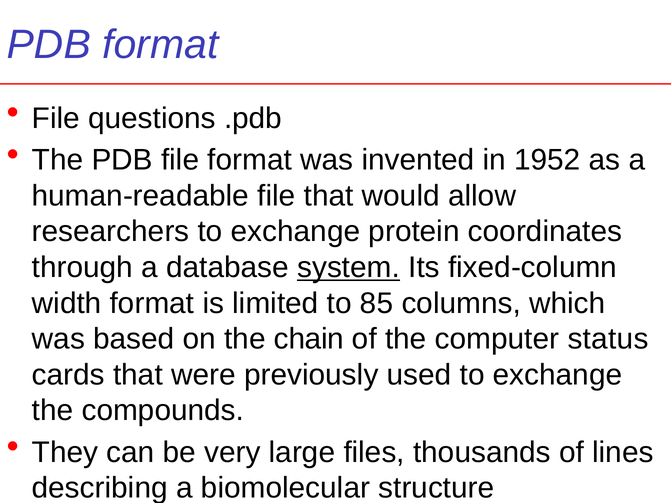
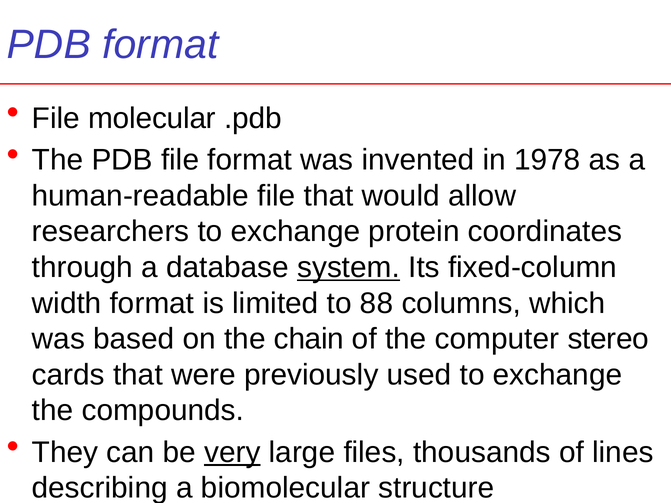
questions: questions -> molecular (152, 118)
1952: 1952 -> 1978 (547, 160)
85: 85 -> 88 (377, 303)
status: status -> stereo (608, 339)
very underline: none -> present (232, 452)
